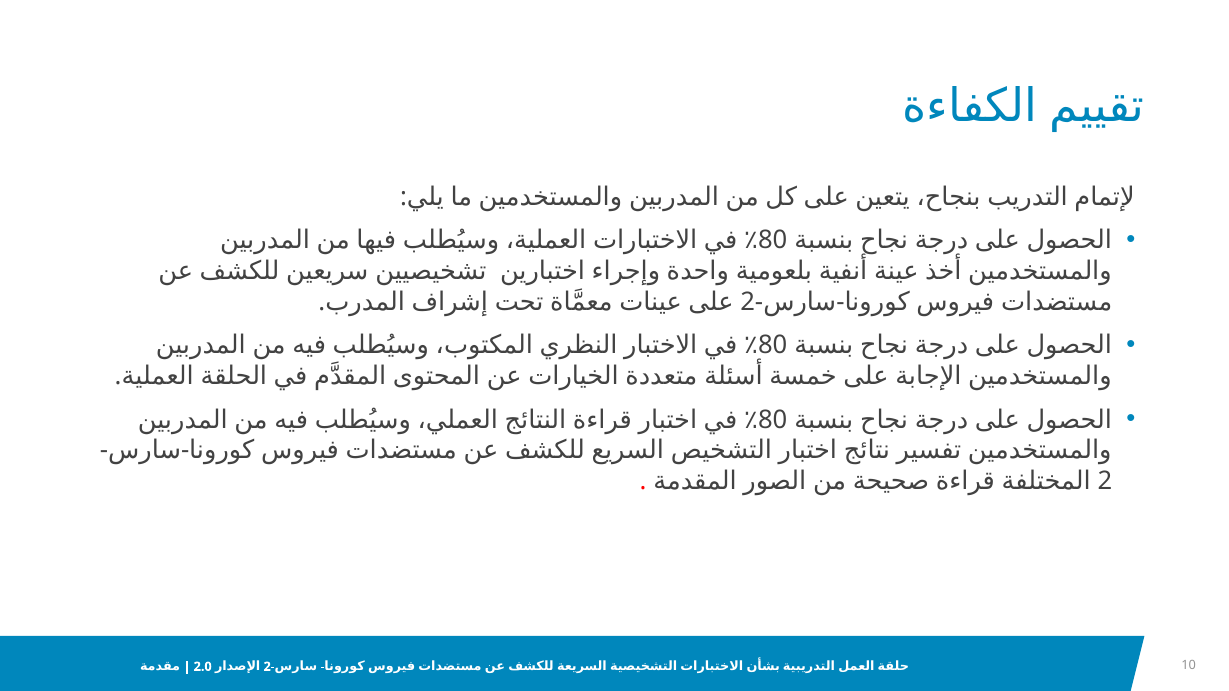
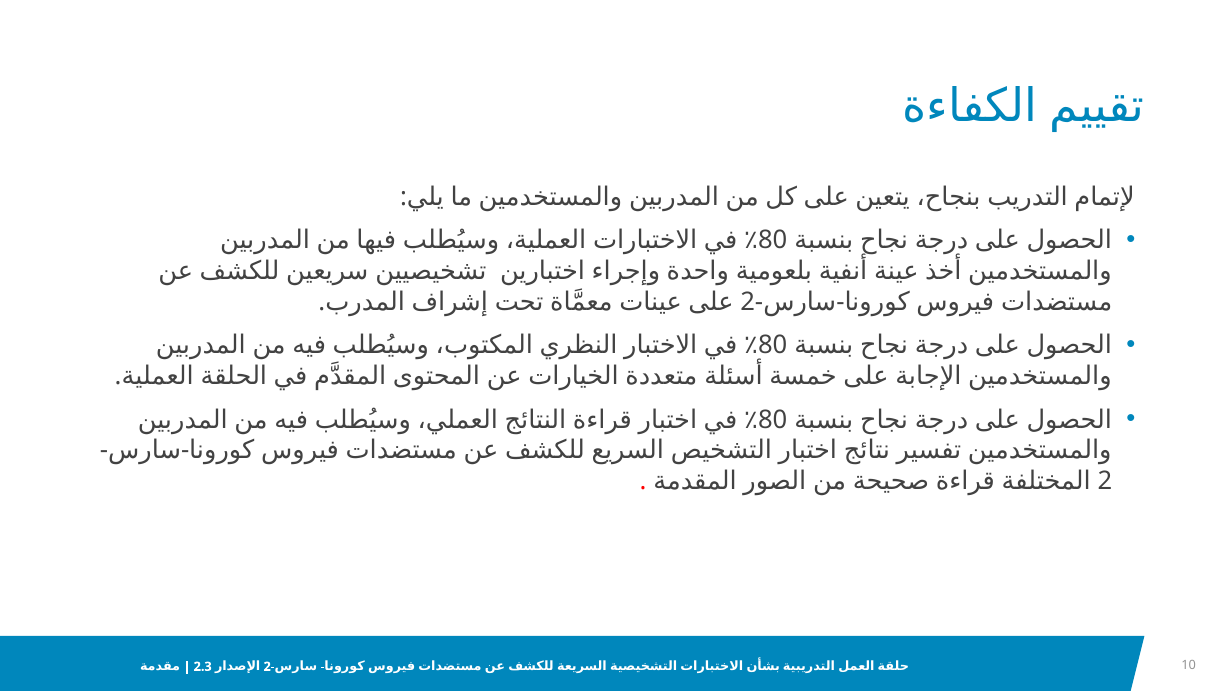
2.0: 2.0 -> 2.3 (203, 667)
